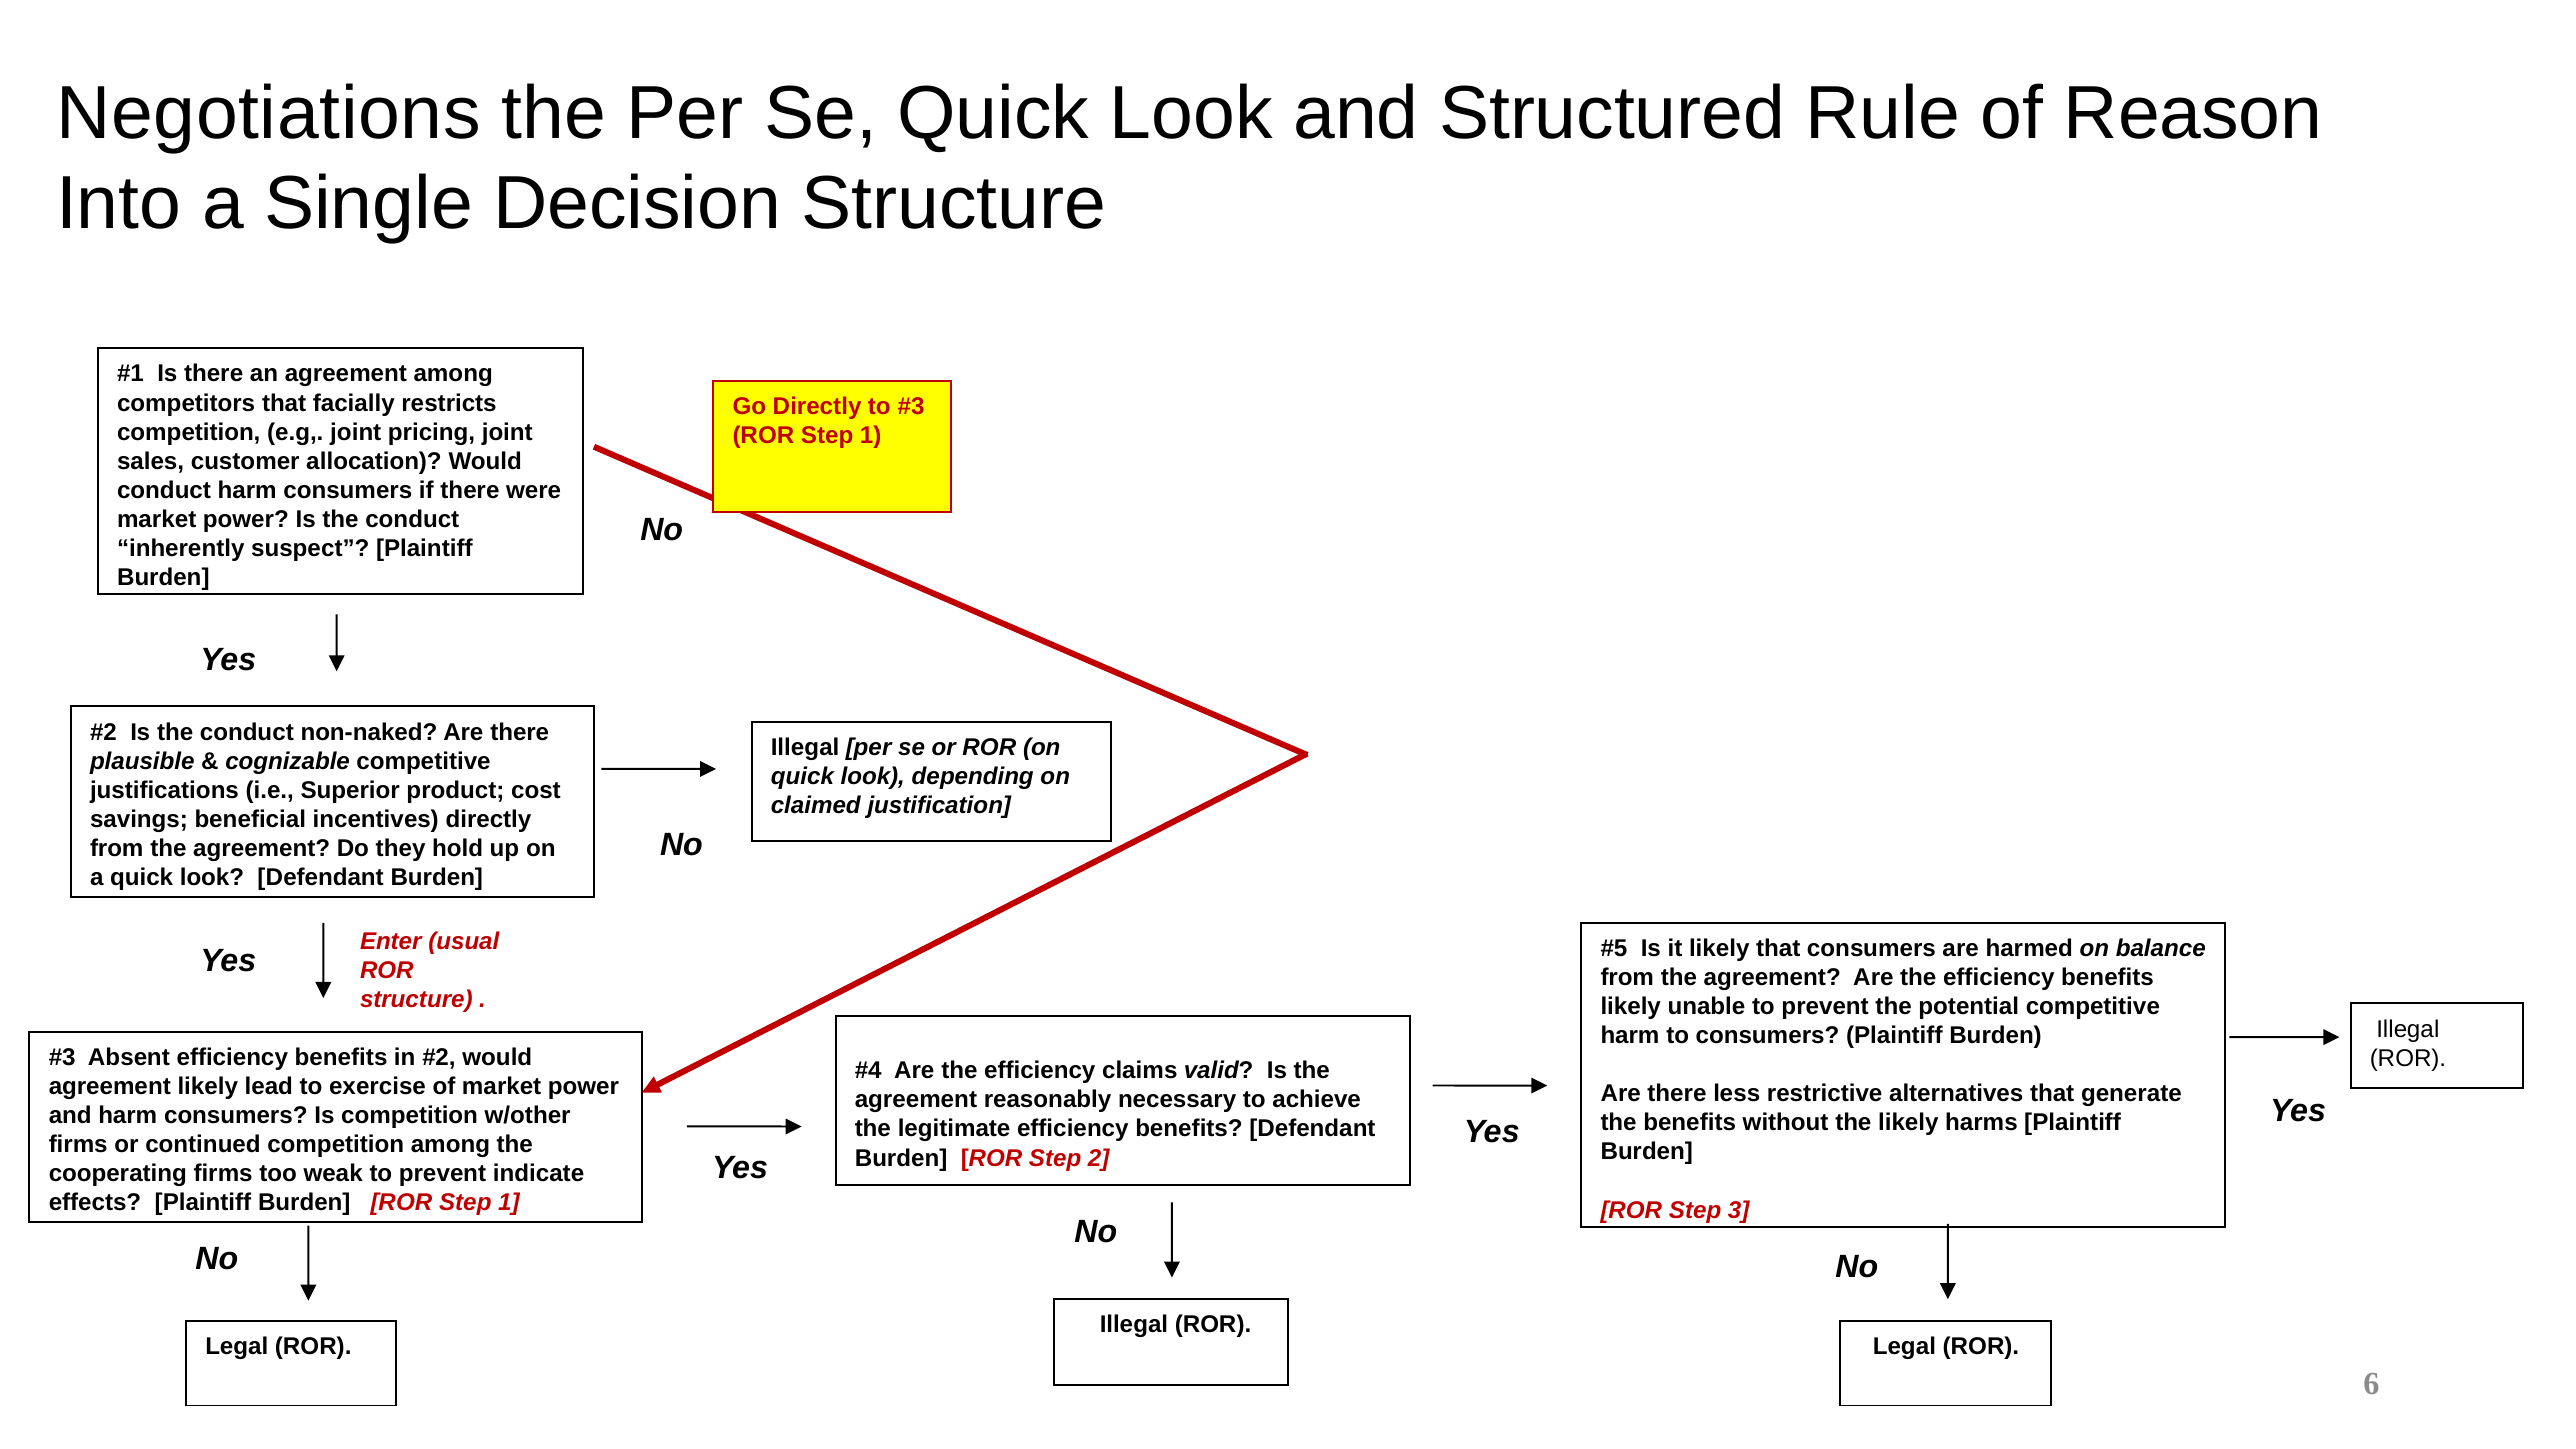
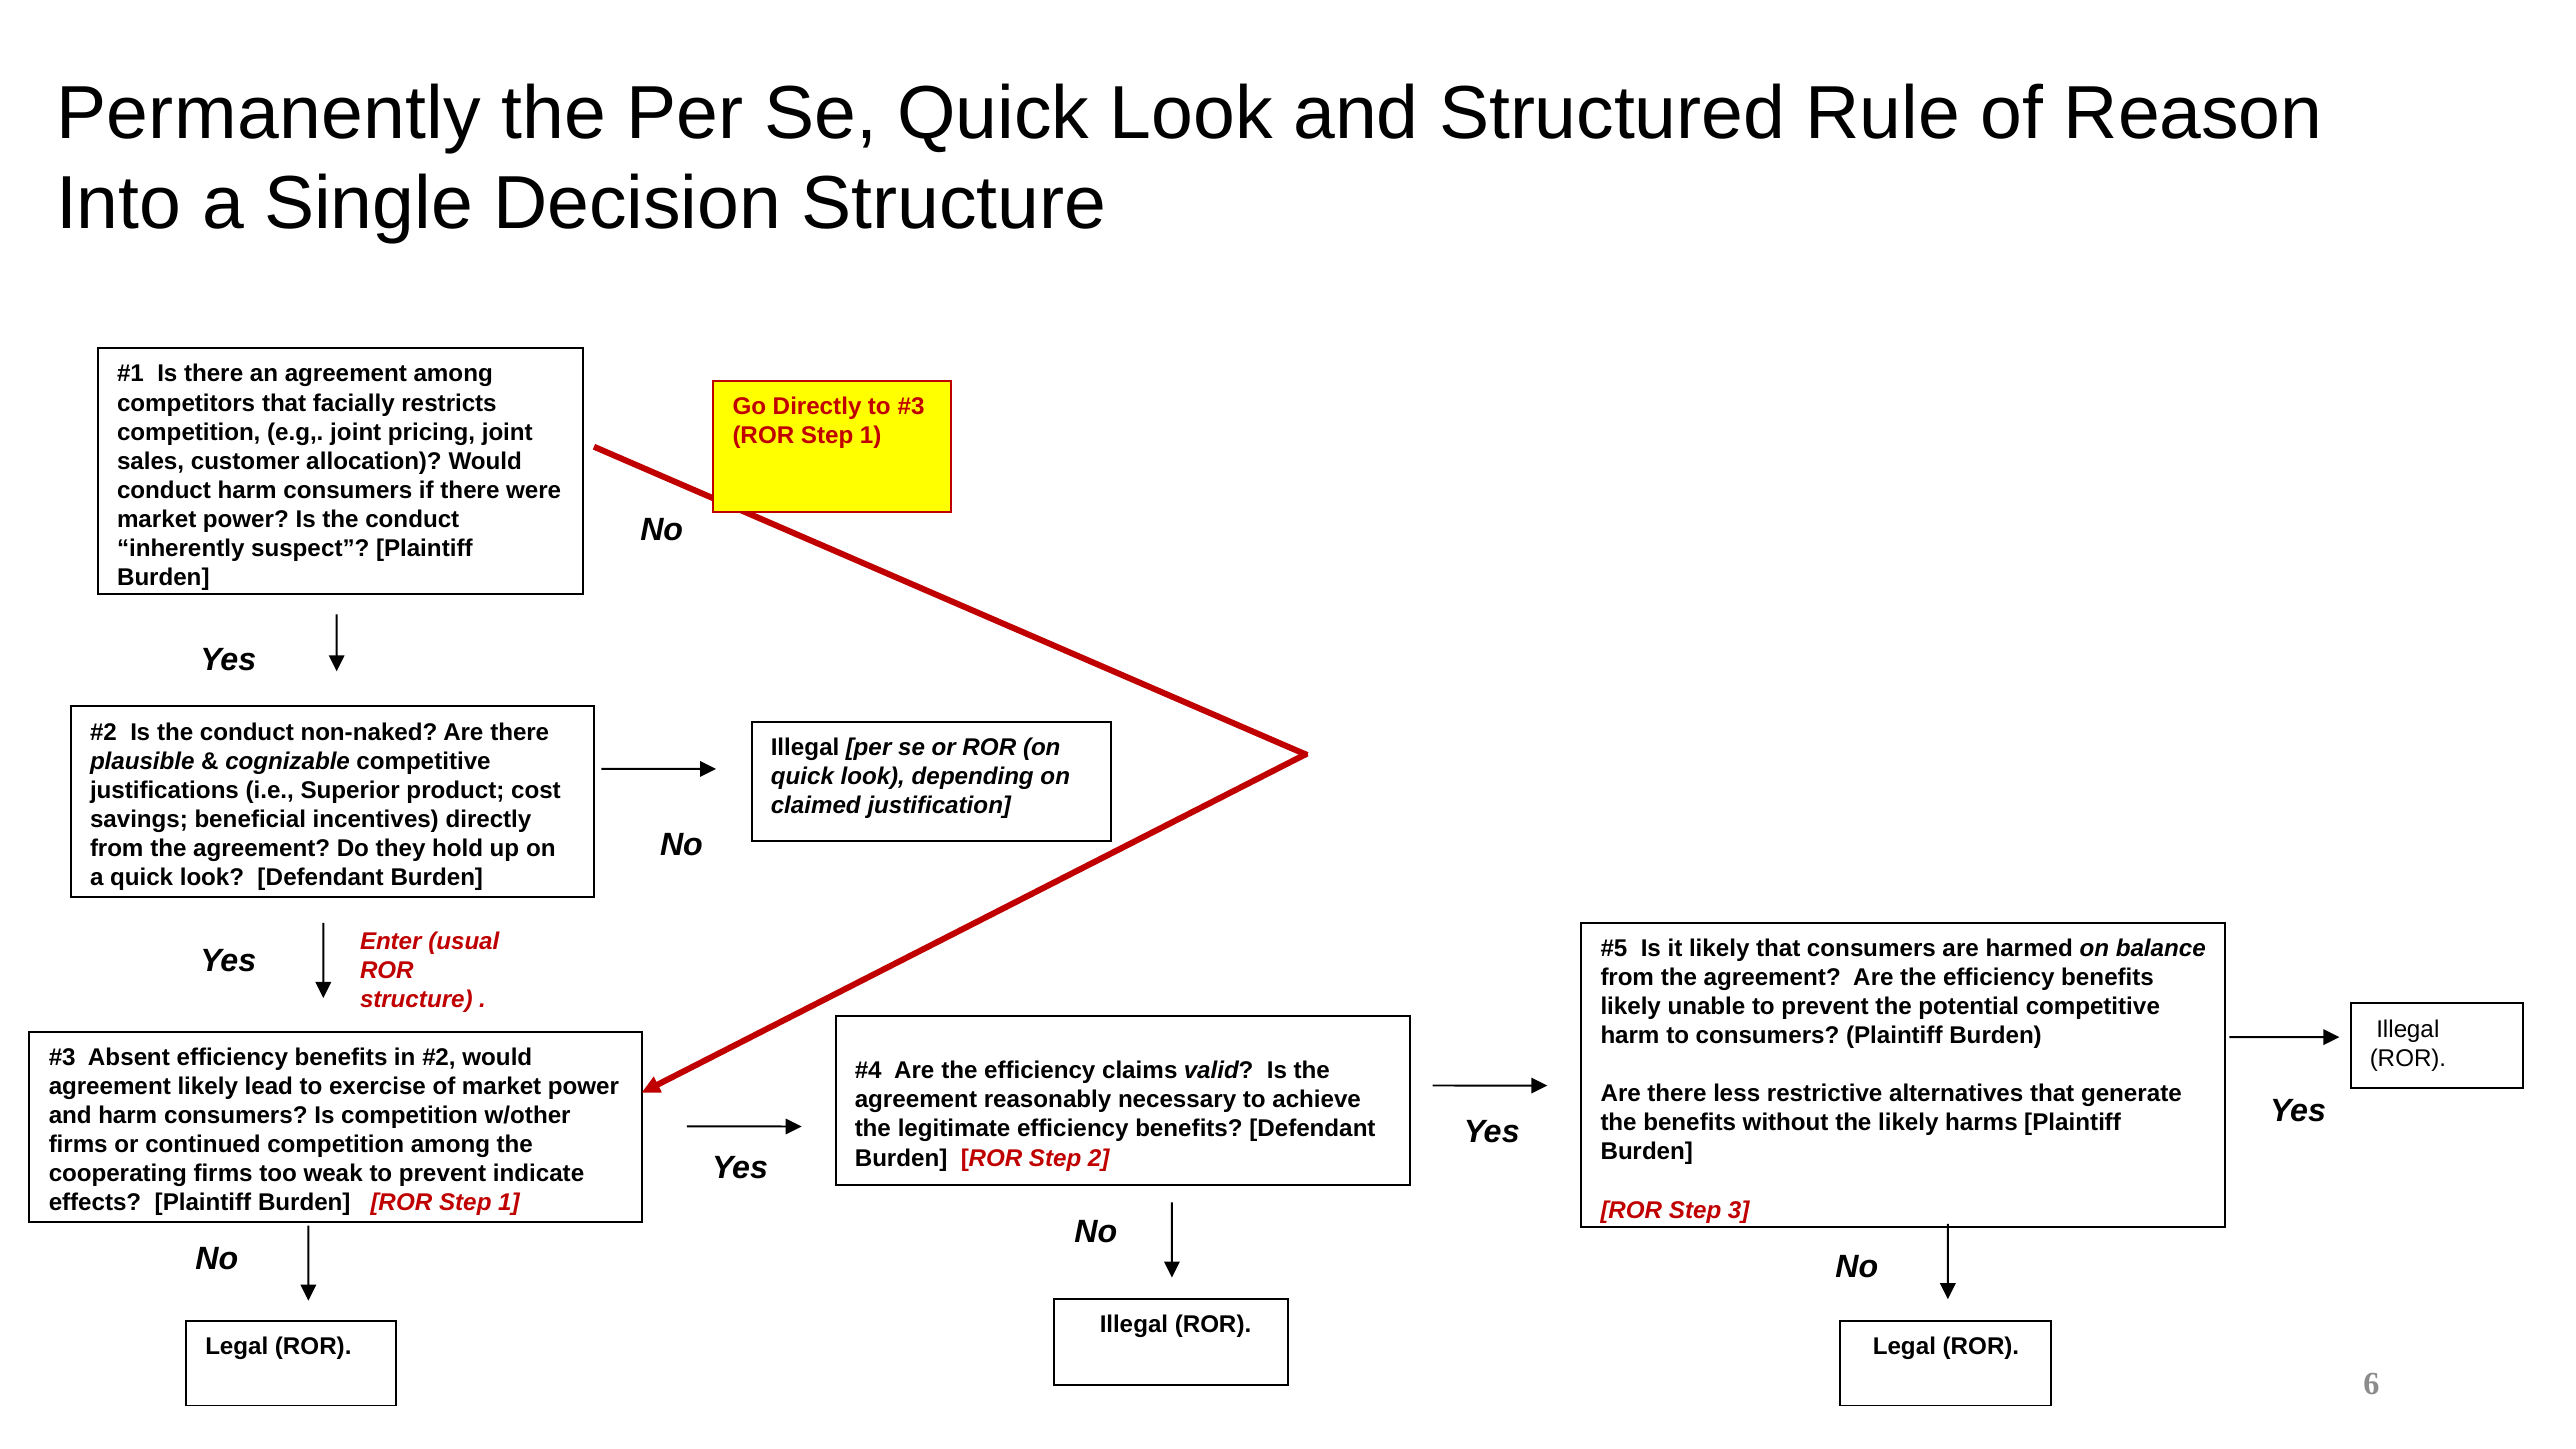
Negotiations: Negotiations -> Permanently (269, 113)
